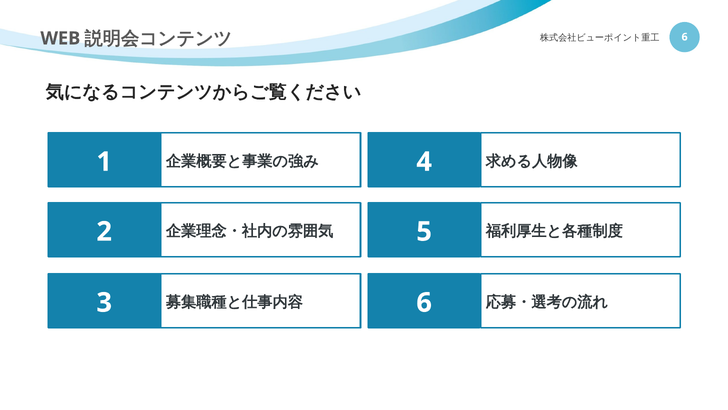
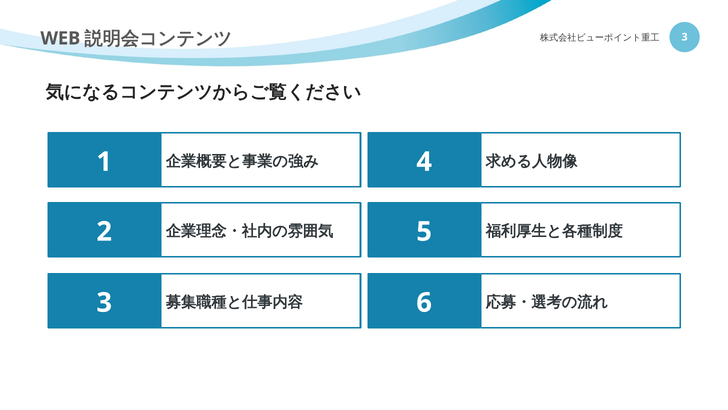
6: 6 -> 3 (685, 37)
